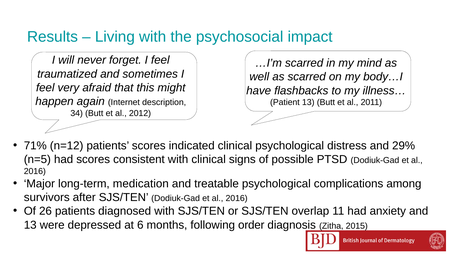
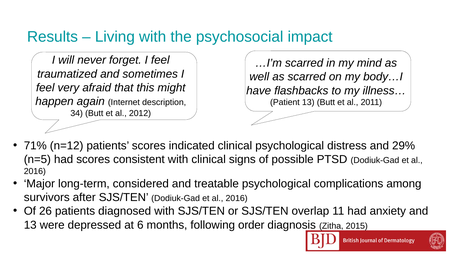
medication: medication -> considered (141, 183)
